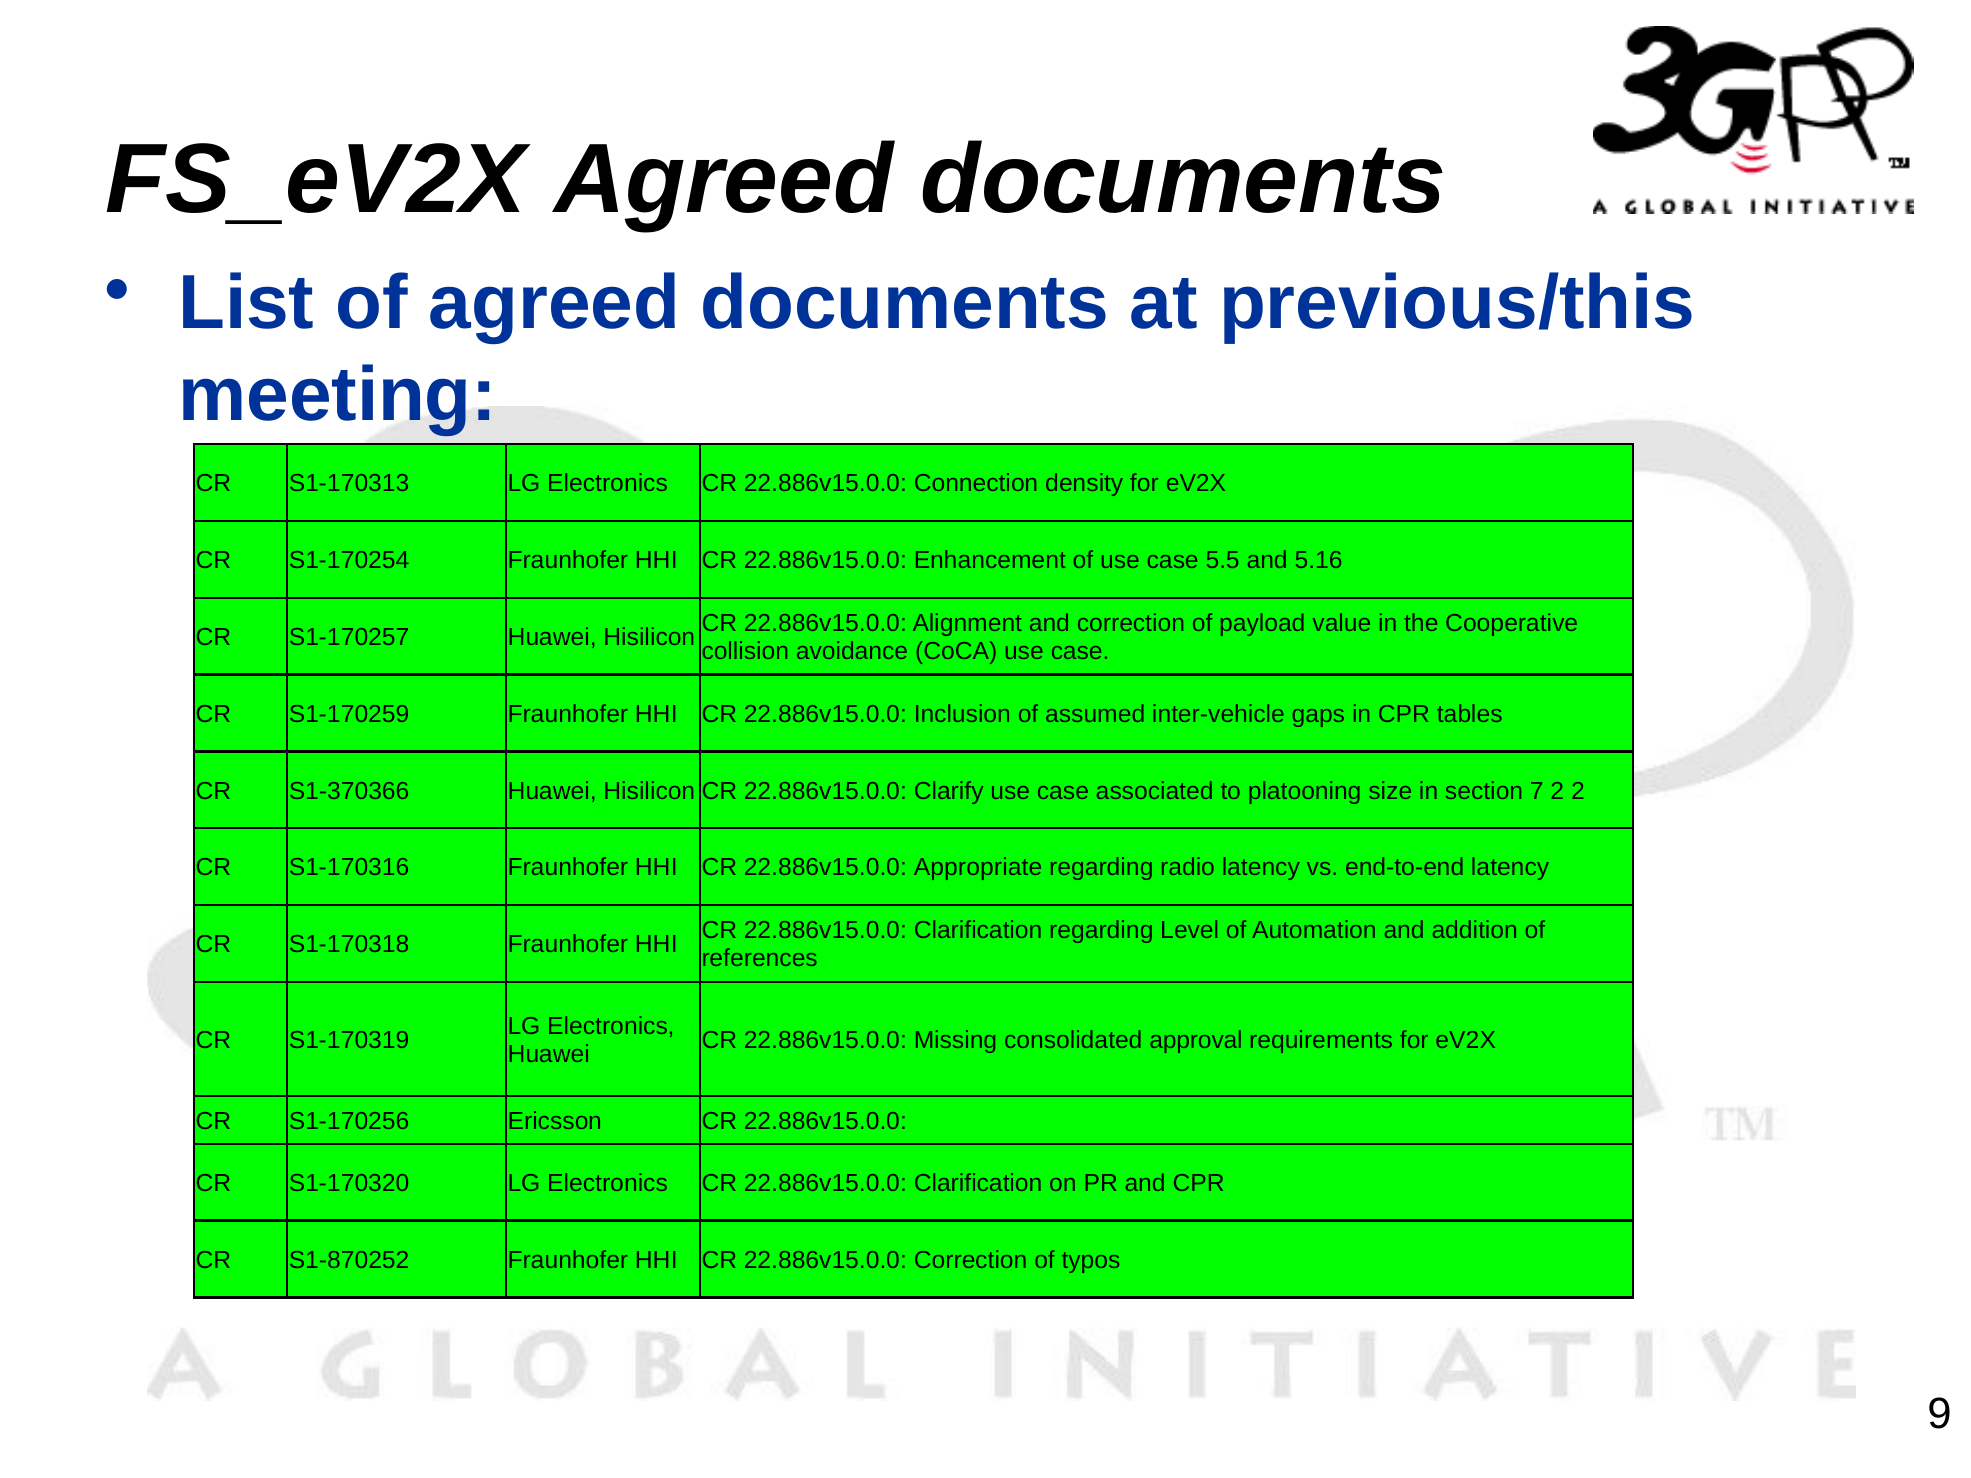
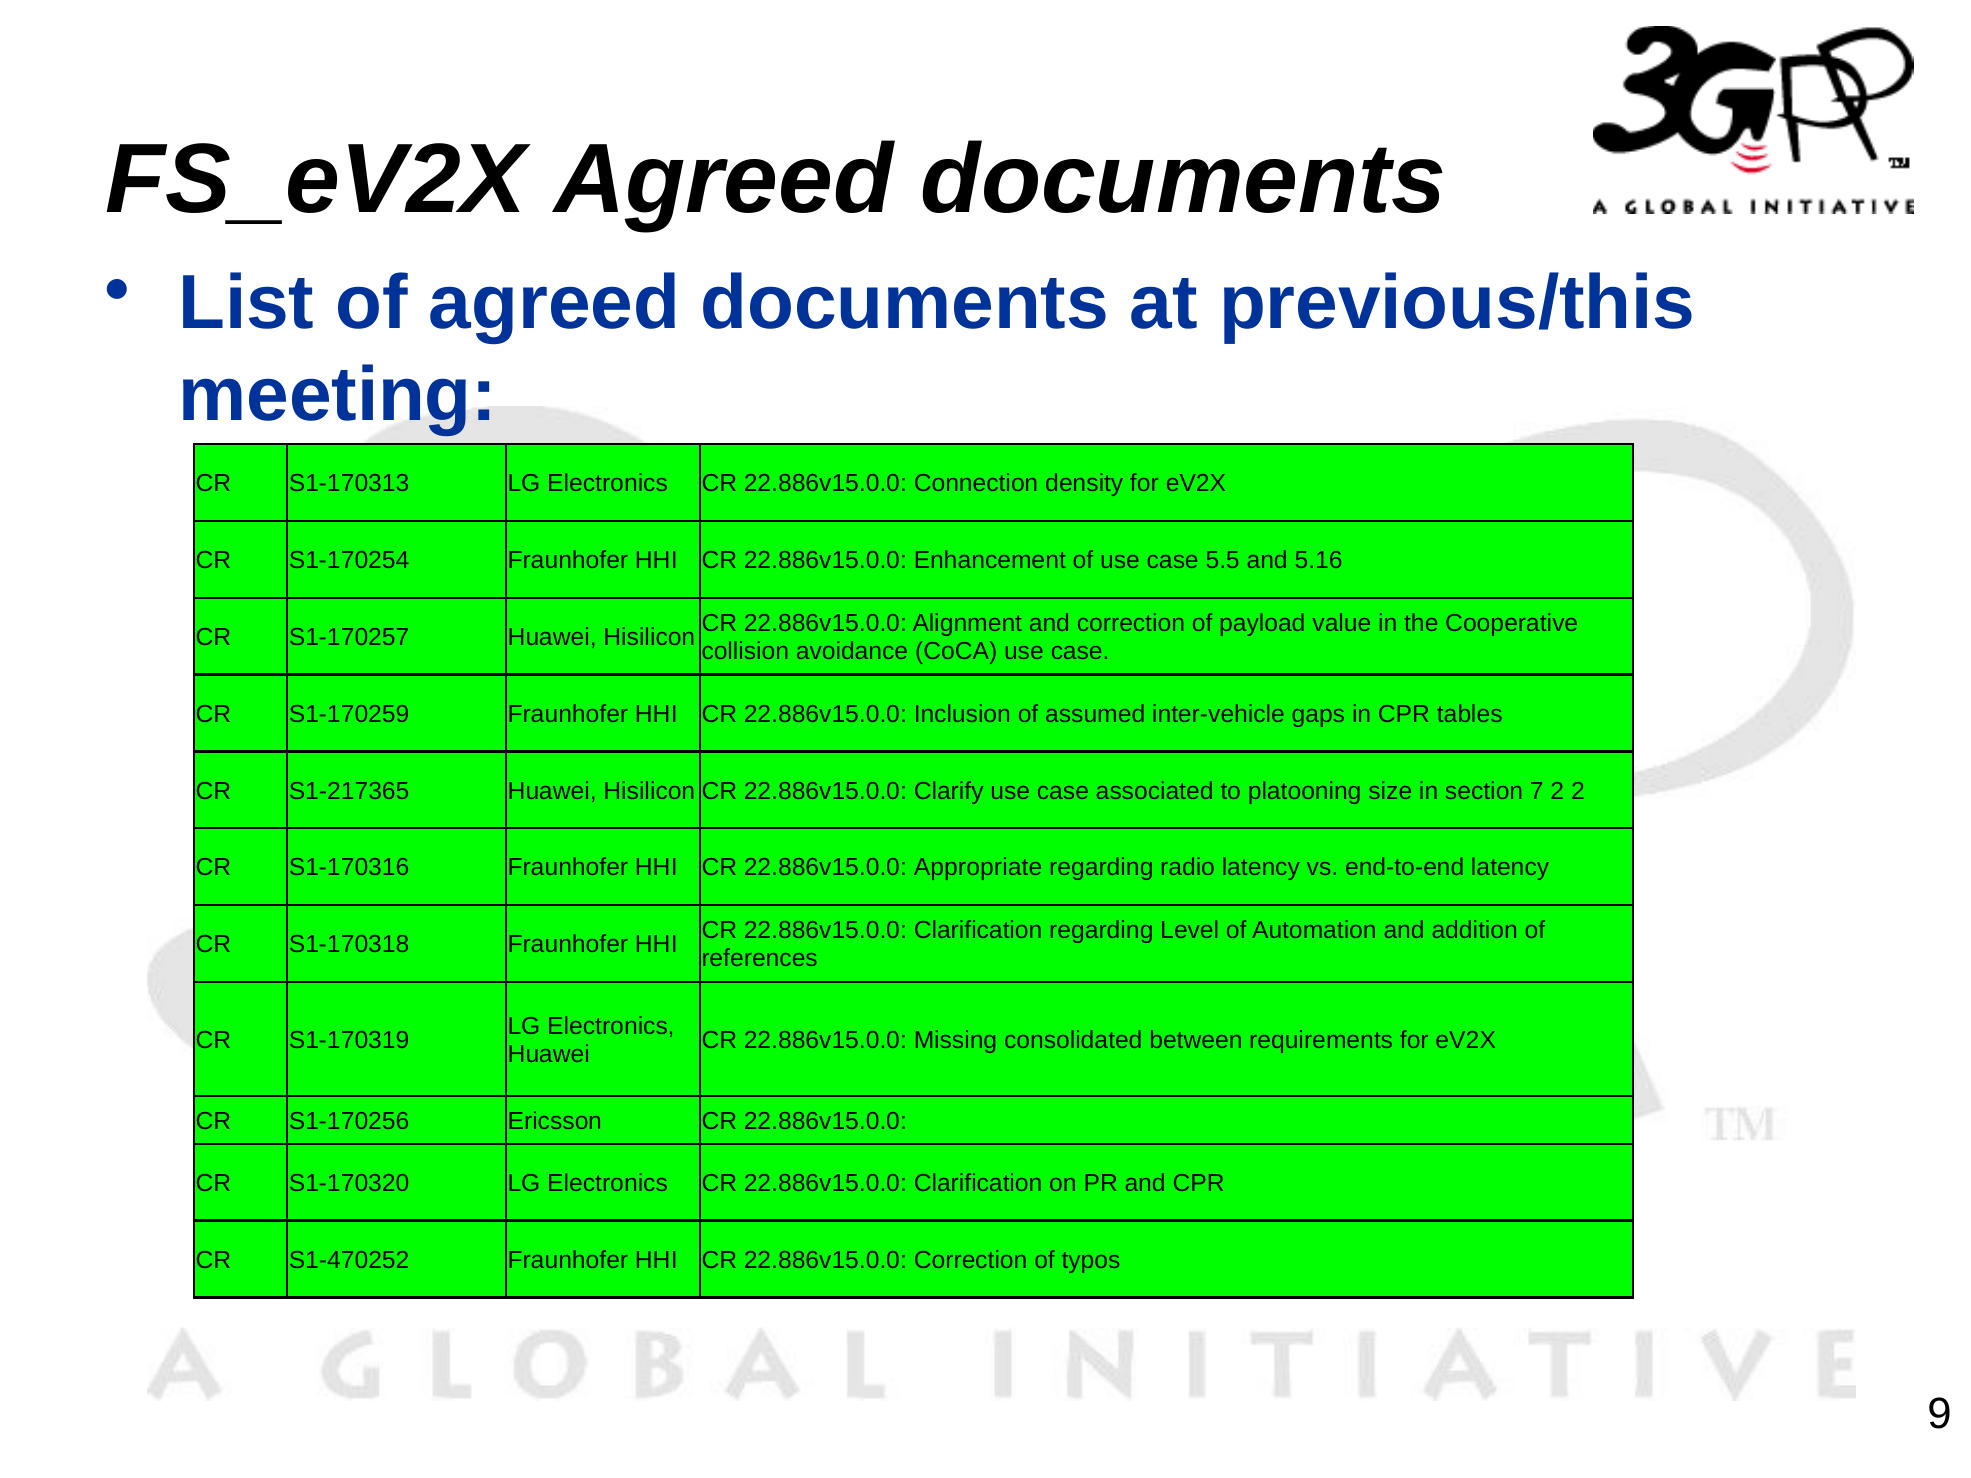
S1-370366: S1-370366 -> S1-217365 (349, 791)
approval: approval -> between (1196, 1040)
S1-870252: S1-870252 -> S1-470252 (349, 1260)
